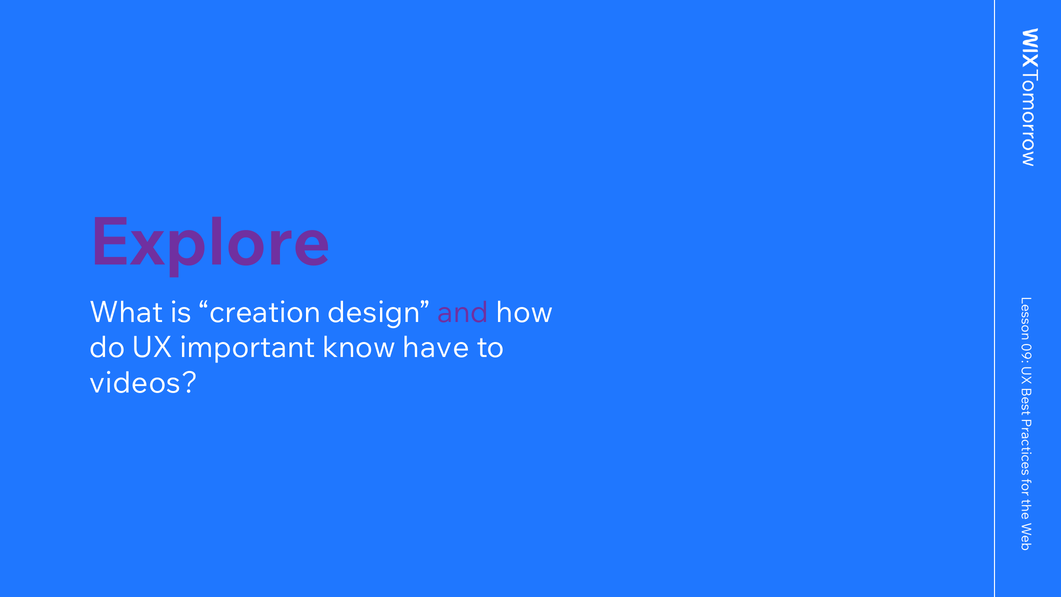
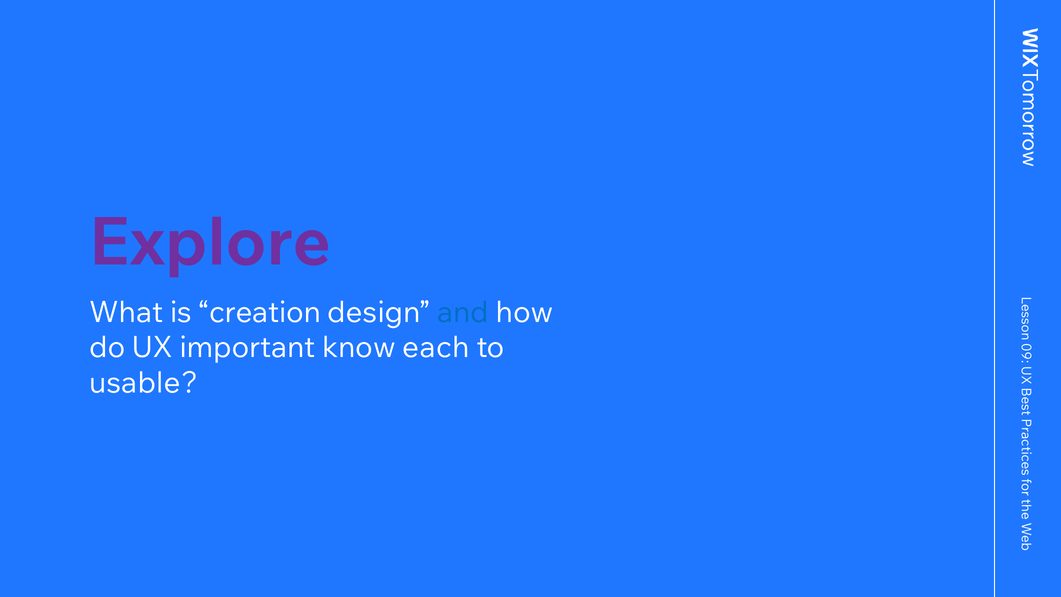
and colour: purple -> blue (463, 312)
have: have -> each (436, 348)
videos: videos -> usable (144, 383)
